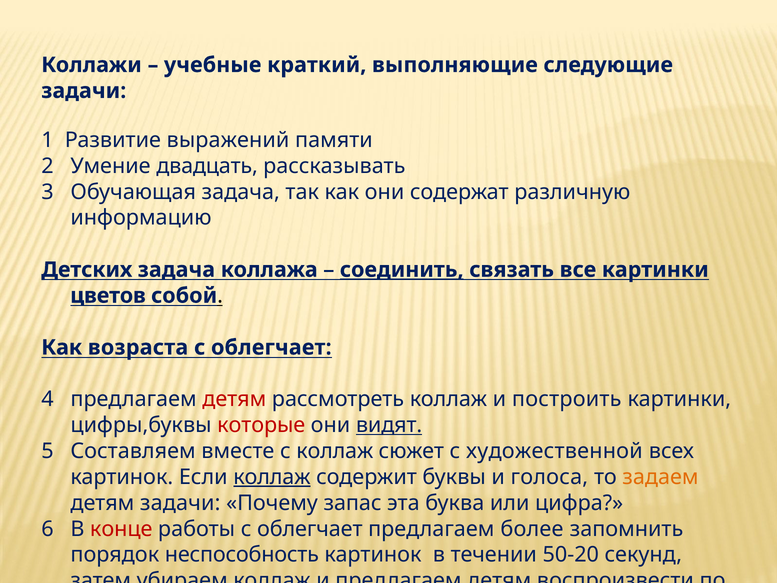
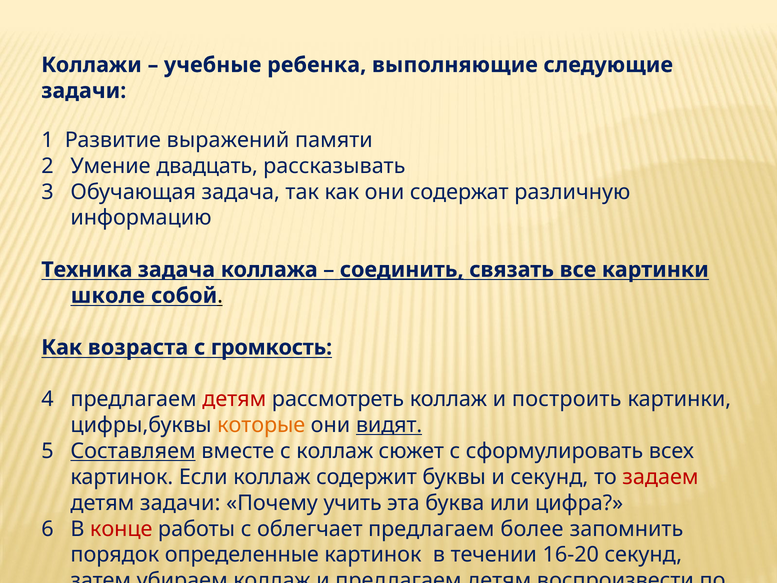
краткий: краткий -> ребенка (317, 65)
Детских: Детских -> Техника (87, 270)
цветов: цветов -> школе (108, 296)
облегчает: облегчает -> громкость (272, 347)
которые colour: red -> orange (261, 425)
Составляем underline: none -> present (133, 451)
художественной: художественной -> сформулировать (555, 451)
коллаж underline: present -> none (272, 477)
и голоса: голоса -> секунд (549, 477)
задаем colour: orange -> red (660, 477)
запас: запас -> учить (353, 503)
неспособность: неспособность -> определенные (242, 555)
50-20: 50-20 -> 16-20 (571, 555)
